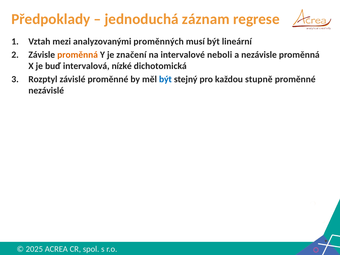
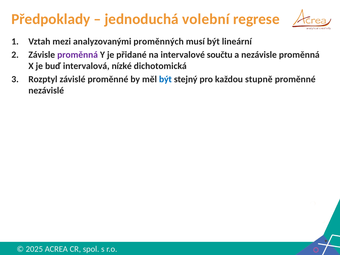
záznam: záznam -> volební (206, 19)
proměnná colour: orange -> purple (78, 55)
značení: značení -> přidané (131, 55)
neboli: neboli -> součtu (220, 55)
